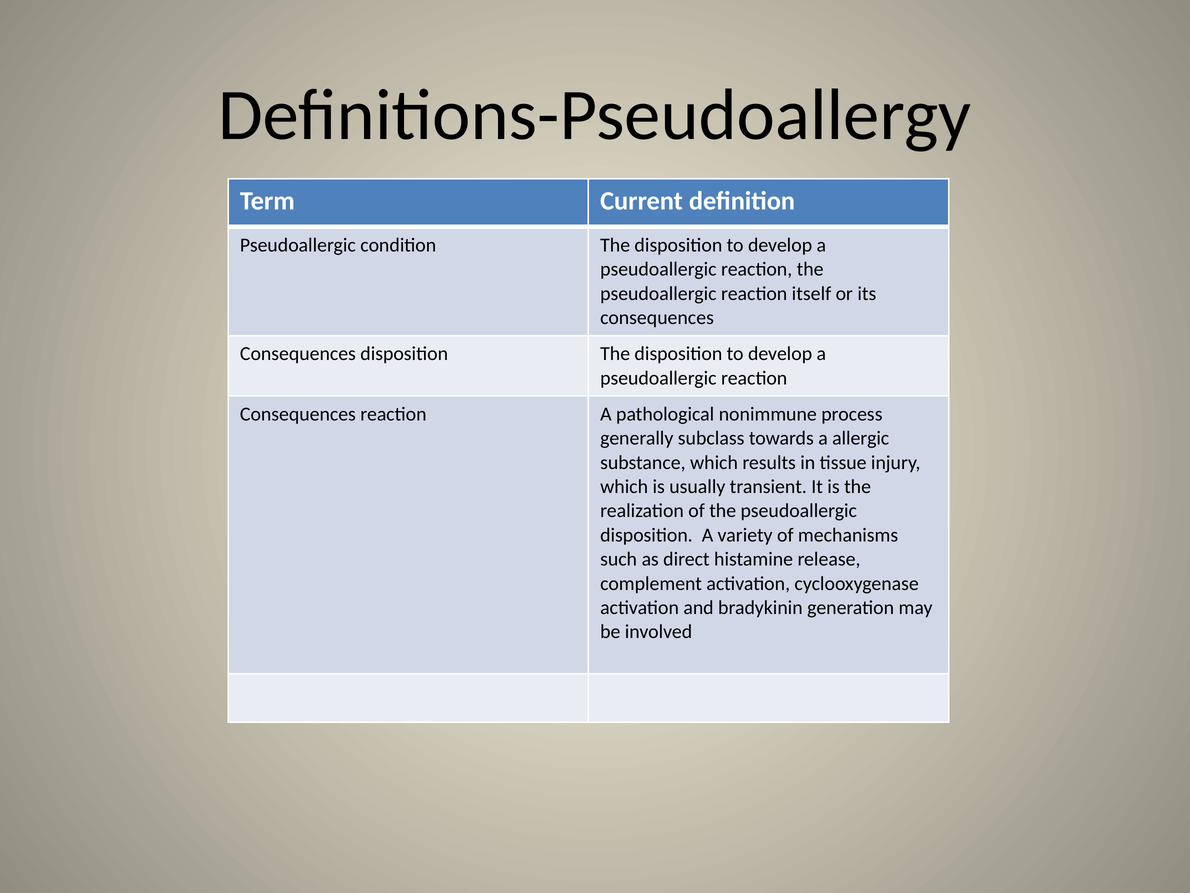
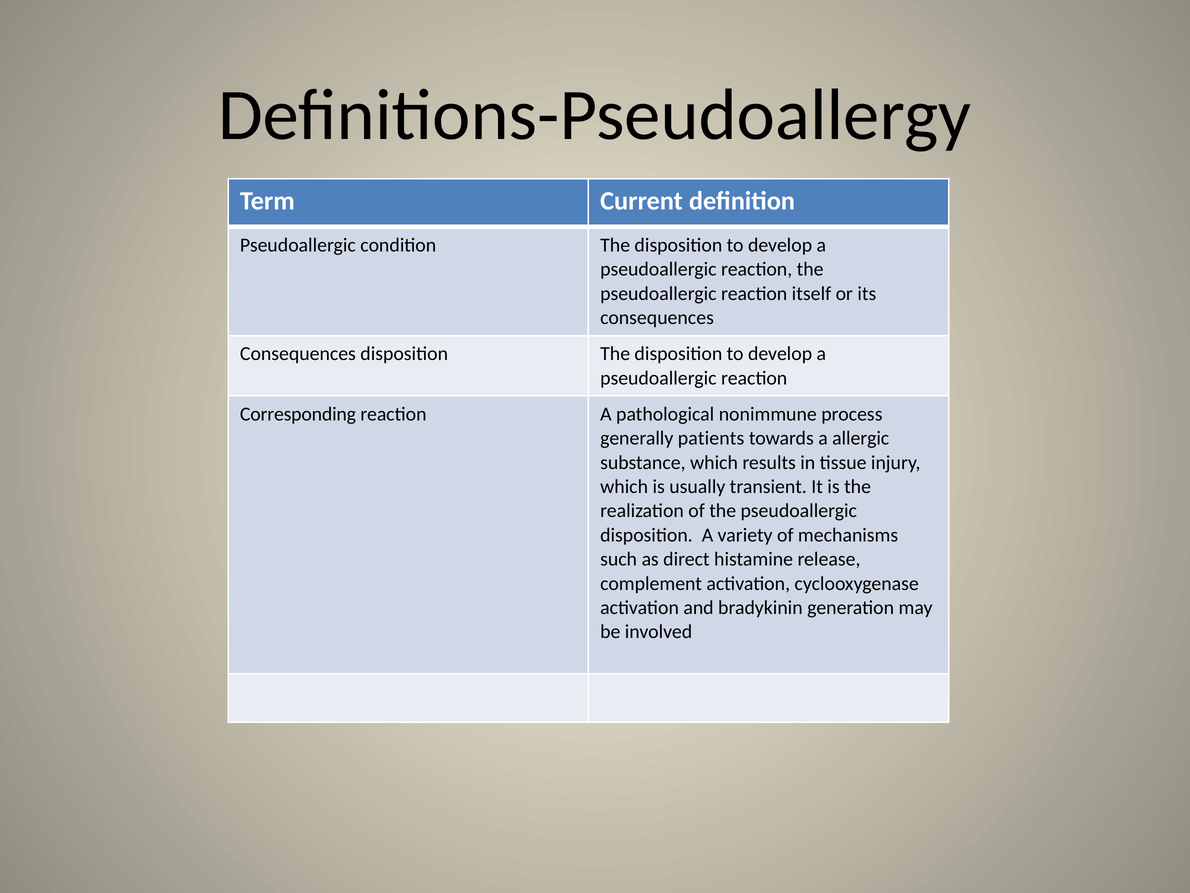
Consequences: Consequences -> Corresponding (298, 414)
subclass: subclass -> patients (711, 438)
